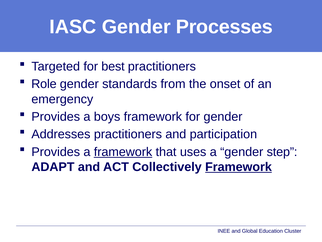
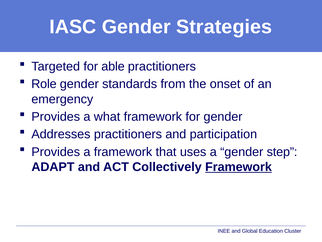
Processes: Processes -> Strategies (224, 27)
best: best -> able (113, 66)
boys: boys -> what (107, 116)
framework underline: present -> none (123, 152)
